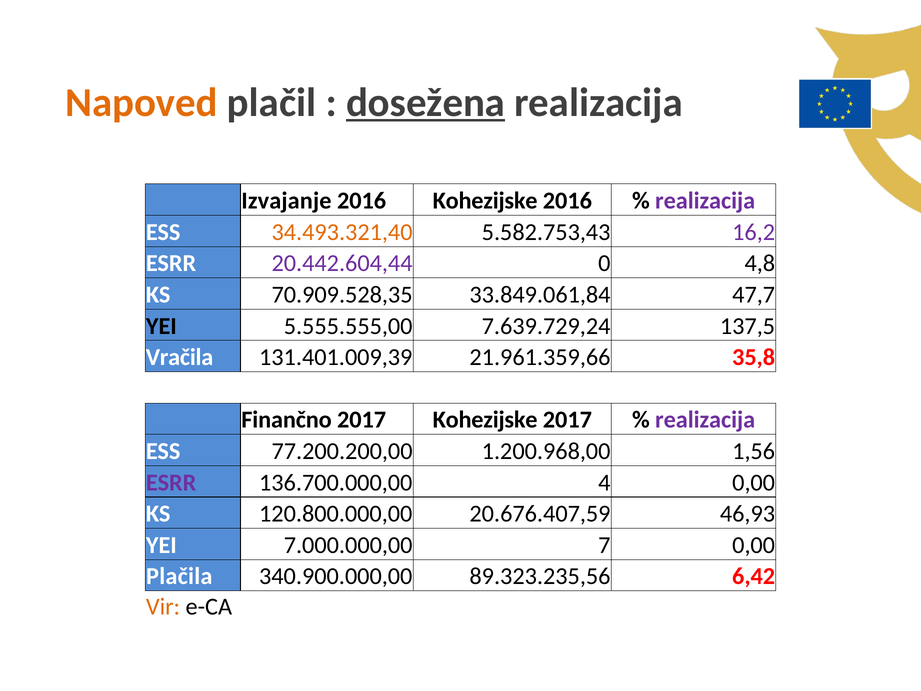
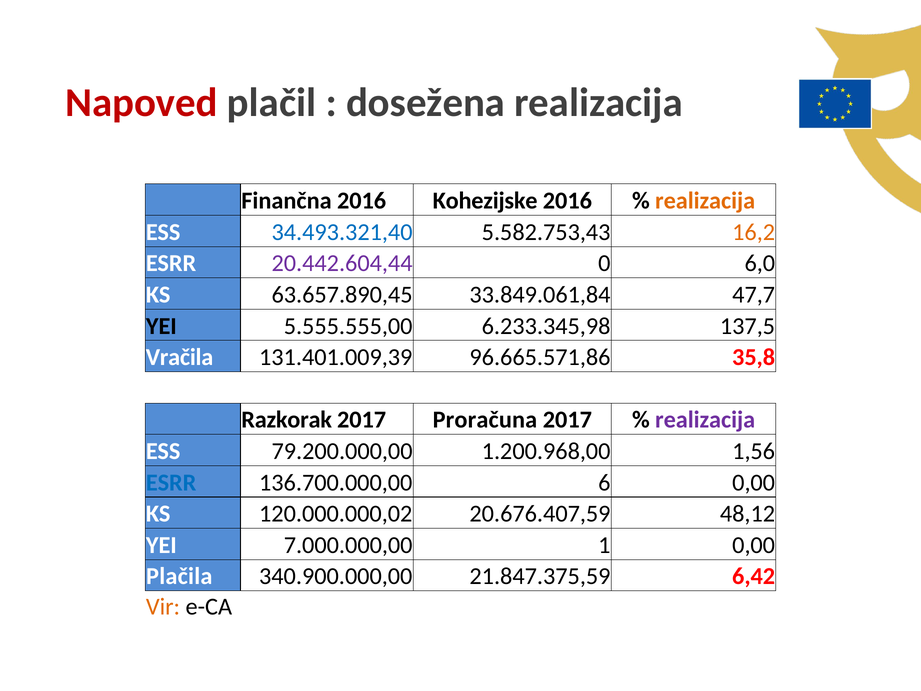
Napoved colour: orange -> red (141, 103)
dosežena underline: present -> none (426, 103)
Izvajanje: Izvajanje -> Finančna (287, 201)
realizacija colour: purple -> orange (705, 201)
34.493.321,40 colour: orange -> blue (342, 232)
16,2 colour: purple -> orange (754, 232)
4,8: 4,8 -> 6,0 (760, 263)
70.909.528,35: 70.909.528,35 -> 63.657.890,45 (342, 295)
7.639.729,24: 7.639.729,24 -> 6.233.345,98 (546, 326)
21.961.359,66: 21.961.359,66 -> 96.665.571,86 (540, 357)
Finančno: Finančno -> Razkorak (287, 420)
2017 Kohezijske: Kohezijske -> Proračuna (485, 420)
77.200.200,00: 77.200.200,00 -> 79.200.000,00 (342, 451)
ESRR colour: purple -> blue (171, 482)
4: 4 -> 6 (604, 482)
120.800.000,00: 120.800.000,00 -> 120.000.000,02 (336, 514)
46,93: 46,93 -> 48,12 (748, 514)
7: 7 -> 1 (604, 545)
89.323.235,56: 89.323.235,56 -> 21.847.375,59 (540, 576)
